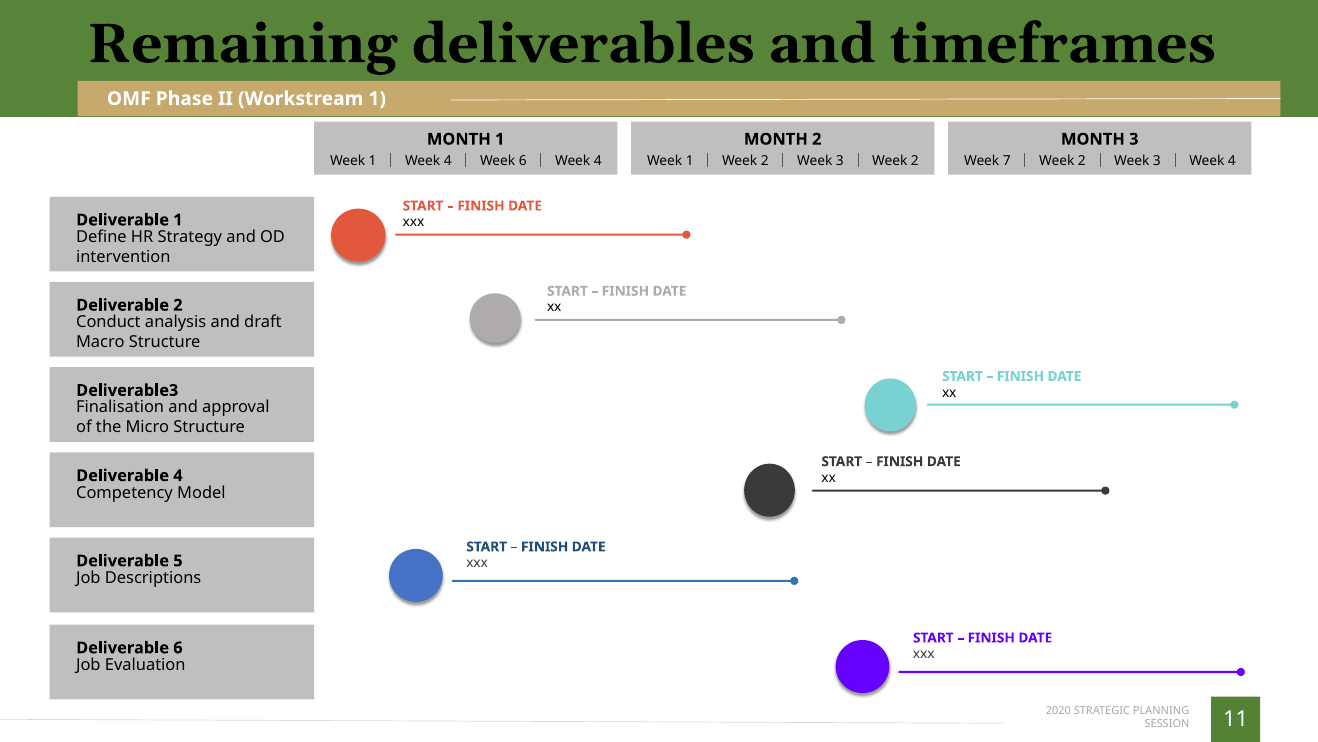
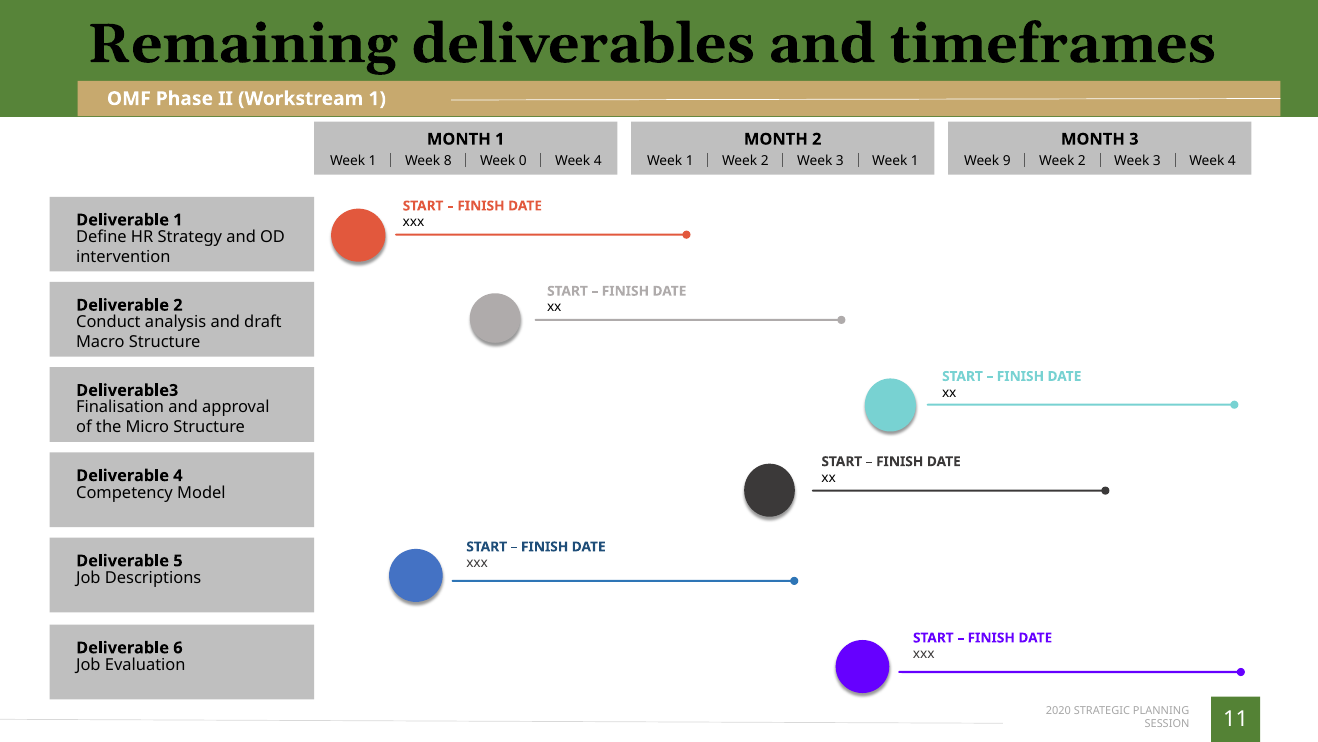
1 Week 4: 4 -> 8 (448, 160)
Week 6: 6 -> 0 (523, 160)
3 Week 2: 2 -> 1 (915, 160)
7: 7 -> 9 (1007, 160)
